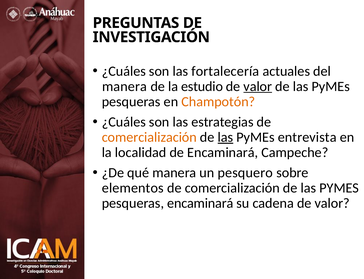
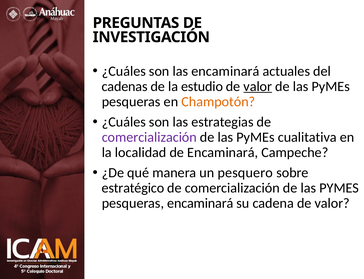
las fortalecería: fortalecería -> encaminará (225, 71)
manera: manera -> cadenas (125, 87)
comercialización colour: orange -> purple (149, 137)
las underline: present -> none (225, 137)
entrevista: entrevista -> cualitativa (307, 137)
elementos: elementos -> estratégico (133, 188)
